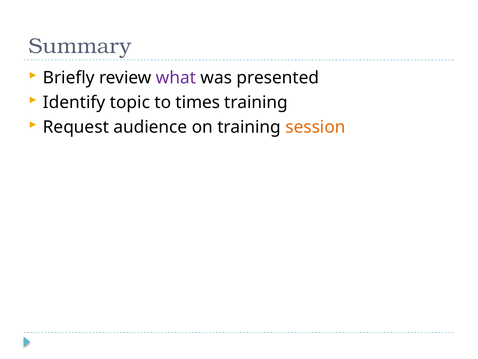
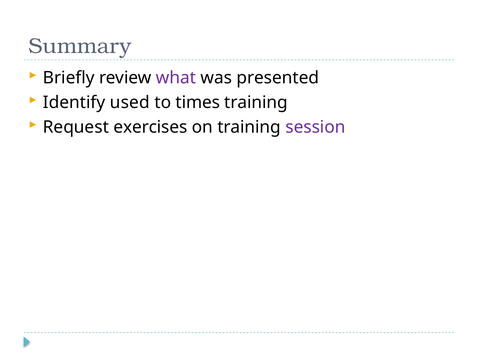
topic: topic -> used (130, 102)
audience: audience -> exercises (150, 127)
session colour: orange -> purple (315, 127)
